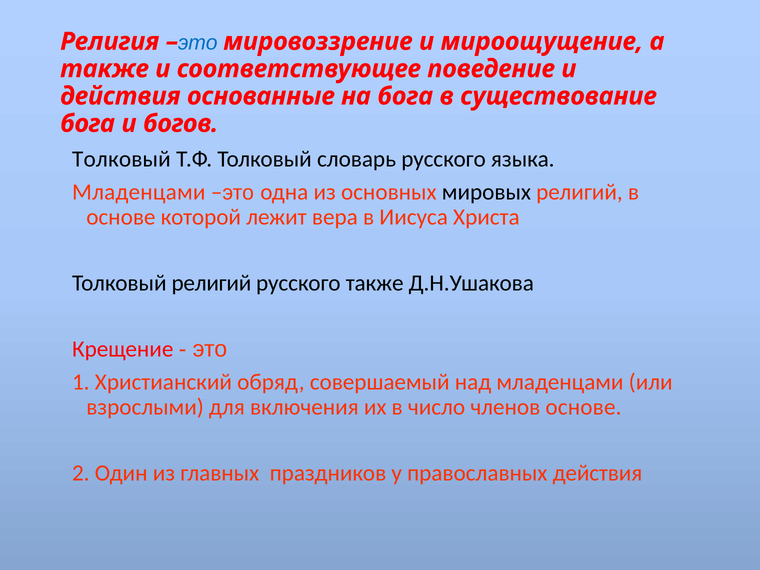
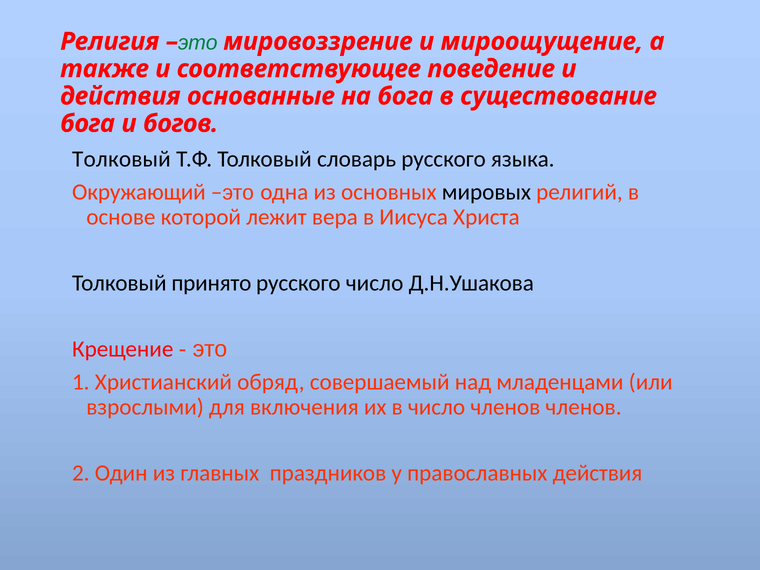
это colour: blue -> green (198, 43)
Младенцами: Младенцами -> Окружающий (139, 192)
Толковый религий: религий -> принято (211, 283)
русского также: также -> число (375, 283)
членов основе: основе -> членов (584, 407)
